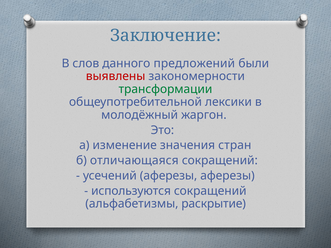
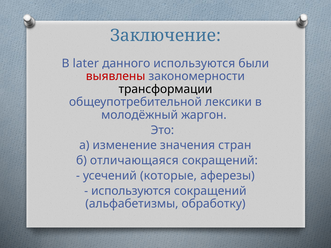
слов: слов -> later (86, 63)
данного предложений: предложений -> используются (194, 63)
трансформации colour: green -> black (165, 89)
усечений аферезы: аферезы -> которые (168, 176)
раскрытие: раскрытие -> обработку (214, 204)
